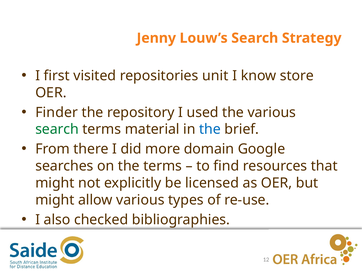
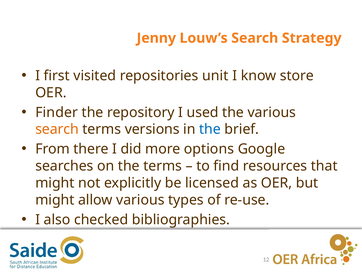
search colour: green -> orange (57, 129)
material: material -> versions (152, 129)
domain: domain -> options (209, 149)
